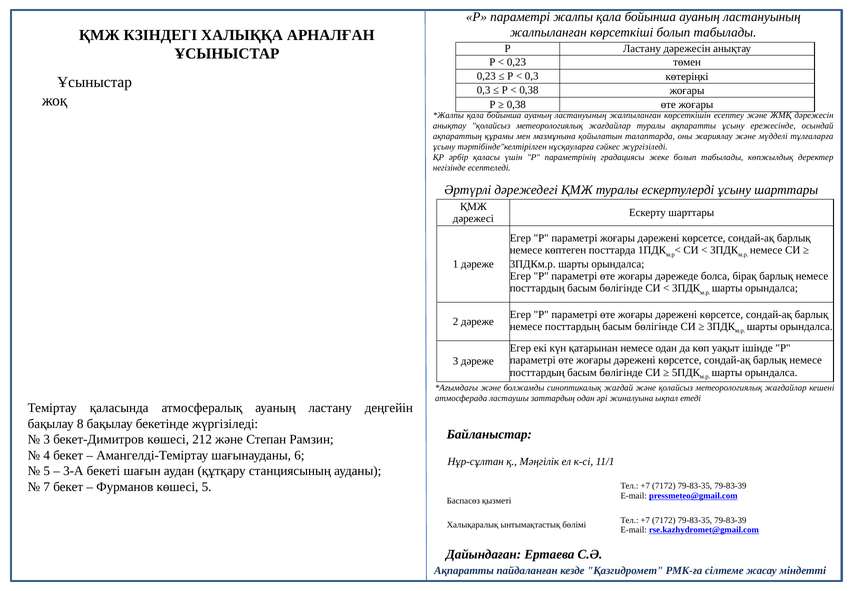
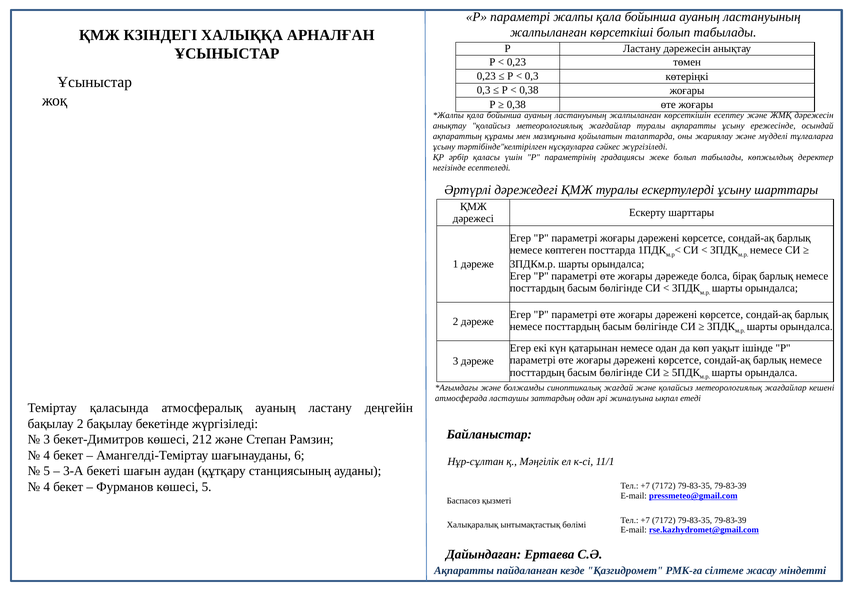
бақылау 8: 8 -> 2 (80, 423)
7: 7 -> 4 (47, 486)
